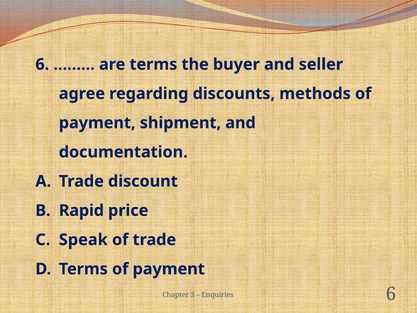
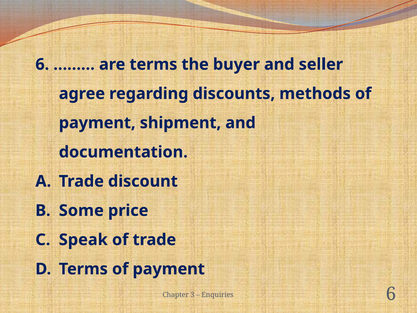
Rapid: Rapid -> Some (81, 210)
